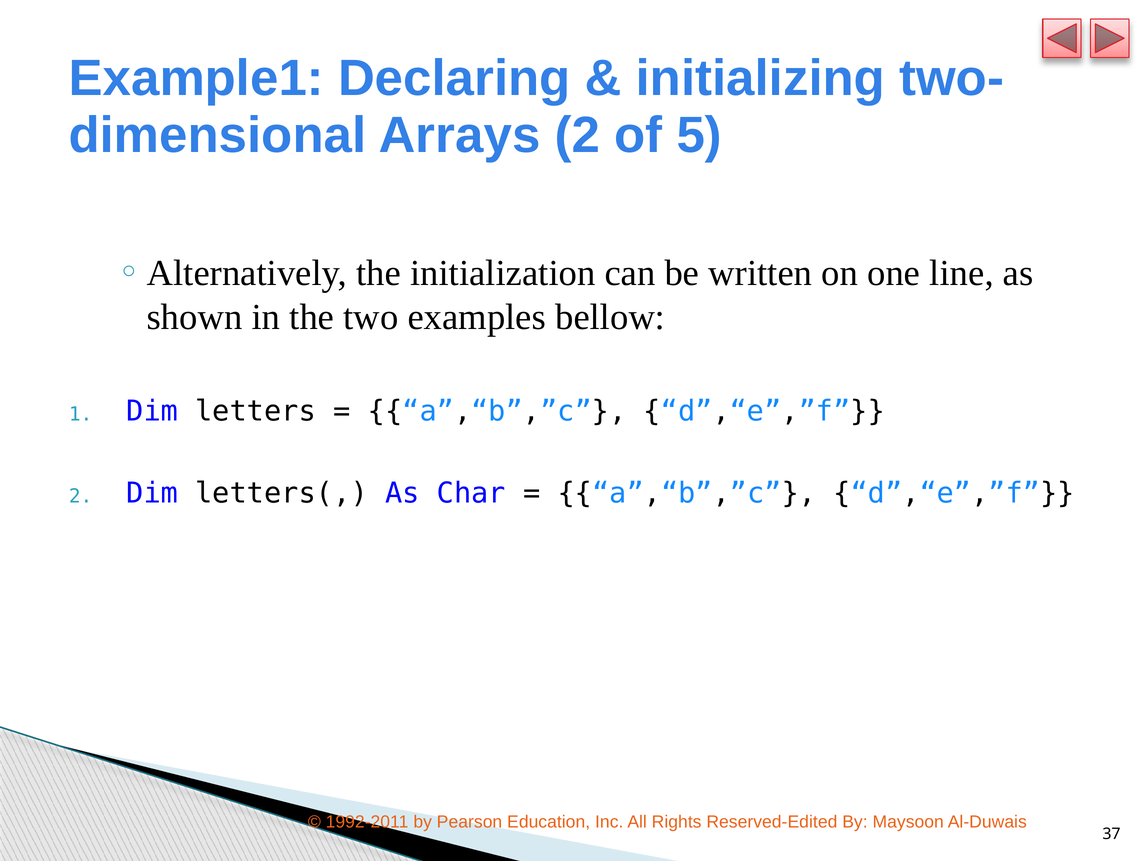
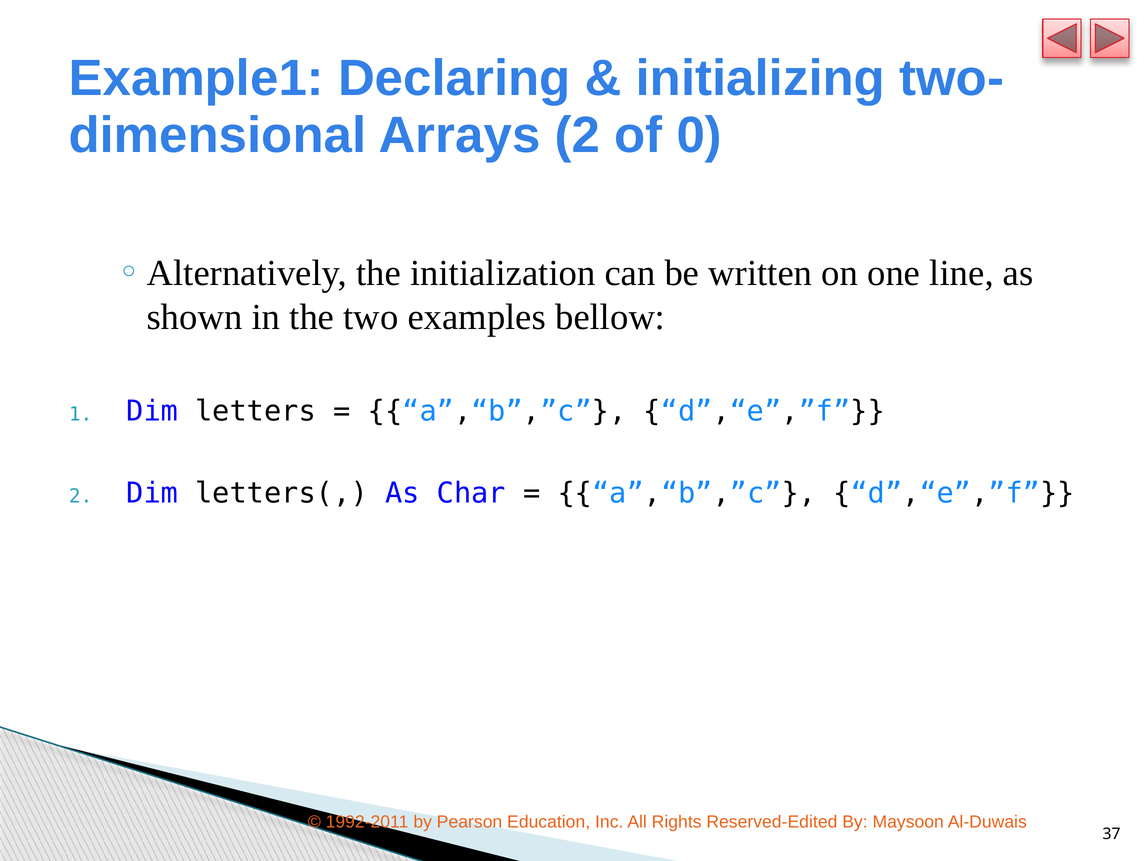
5: 5 -> 0 (699, 136)
